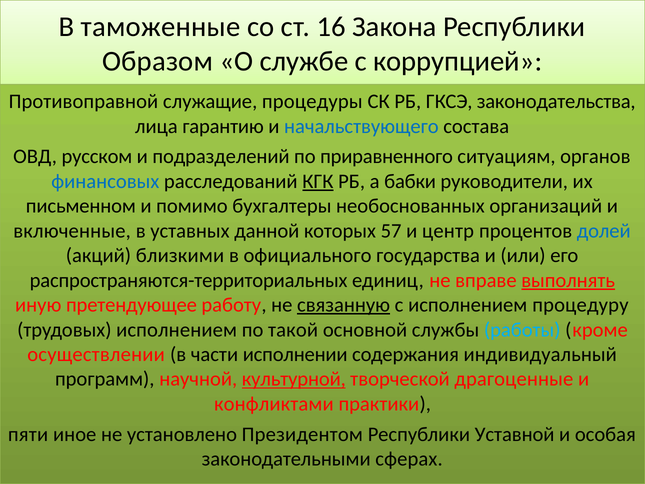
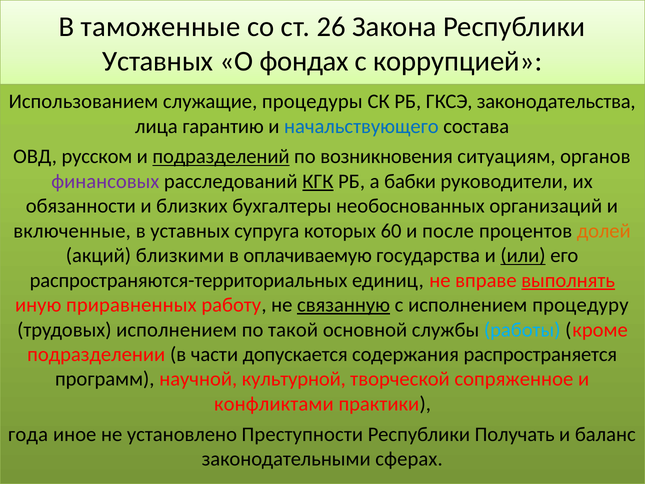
16: 16 -> 26 (331, 27)
Образом: Образом -> Уставных (158, 61)
службе: службе -> фондах (304, 61)
Противоправной: Противоправной -> Использованием (83, 101)
подразделений underline: none -> present (221, 157)
приравненного: приравненного -> возникновения (387, 157)
финансовых colour: blue -> purple (105, 181)
письменном: письменном -> обязанности (81, 206)
помимо: помимо -> близких (192, 206)
данной: данной -> супруга (267, 231)
57: 57 -> 60 (391, 231)
центр: центр -> после (448, 231)
долей colour: blue -> orange (604, 231)
официального: официального -> оплачиваемую (308, 255)
или underline: none -> present (523, 255)
претендующее: претендующее -> приравненных (131, 305)
осуществлении: осуществлении -> подразделении (96, 354)
исполнении: исполнении -> допускается (295, 354)
индивидуальный: индивидуальный -> распространяется (540, 354)
культурной underline: present -> none (294, 379)
драгоценные: драгоценные -> сопряженное (514, 379)
пяти: пяти -> года (28, 434)
Президентом: Президентом -> Преступности (302, 434)
Уставной: Уставной -> Получать (515, 434)
особая: особая -> баланс (605, 434)
